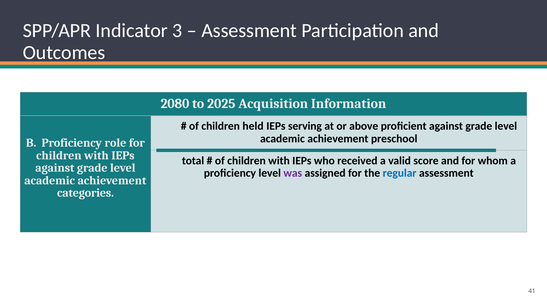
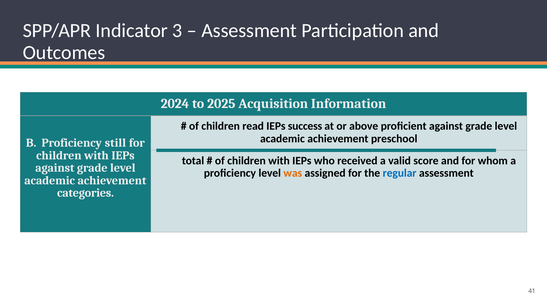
2080: 2080 -> 2024 (175, 104)
held: held -> read (253, 126)
serving: serving -> success (305, 126)
role: role -> still (115, 143)
was colour: purple -> orange (293, 173)
